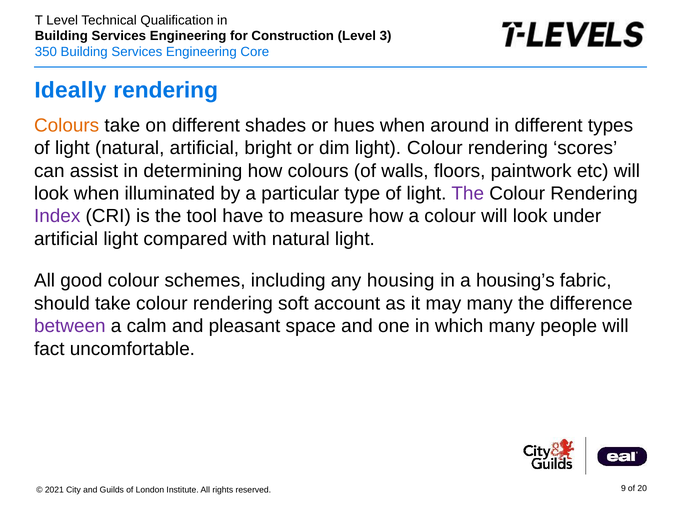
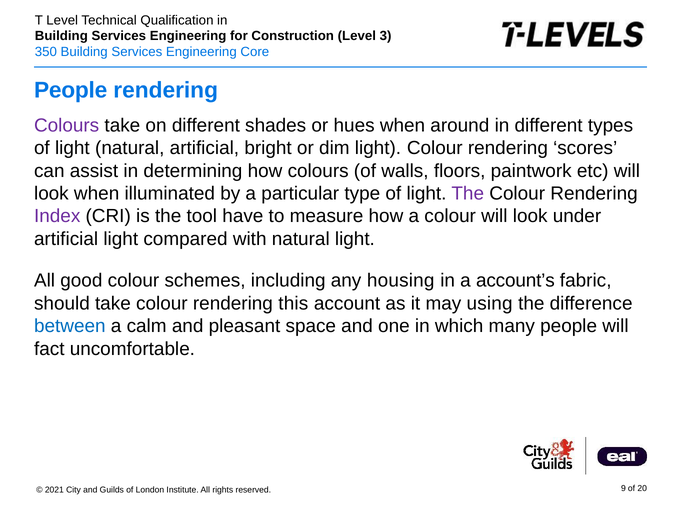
Ideally: Ideally -> People (71, 90)
Colours colour: orange -> purple (67, 125)
housing’s: housing’s -> account’s (515, 280)
soft: soft -> this (293, 303)
may many: many -> using (490, 303)
between colour: purple -> blue (70, 326)
